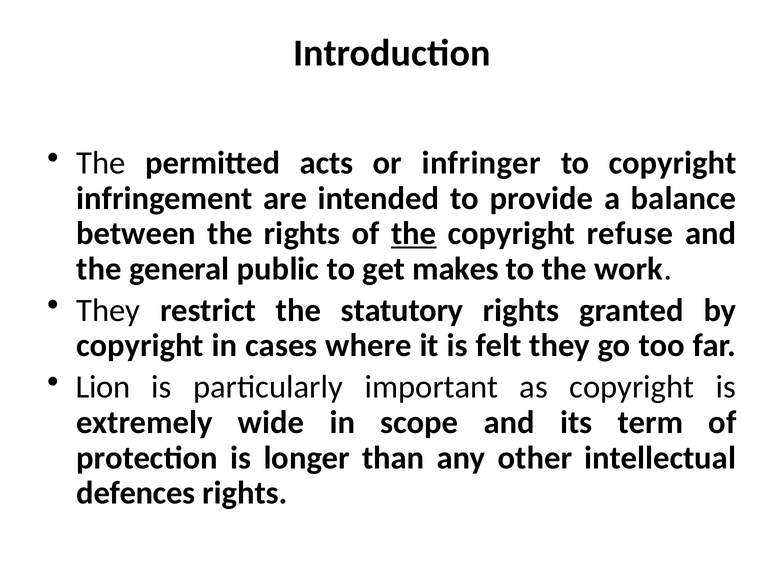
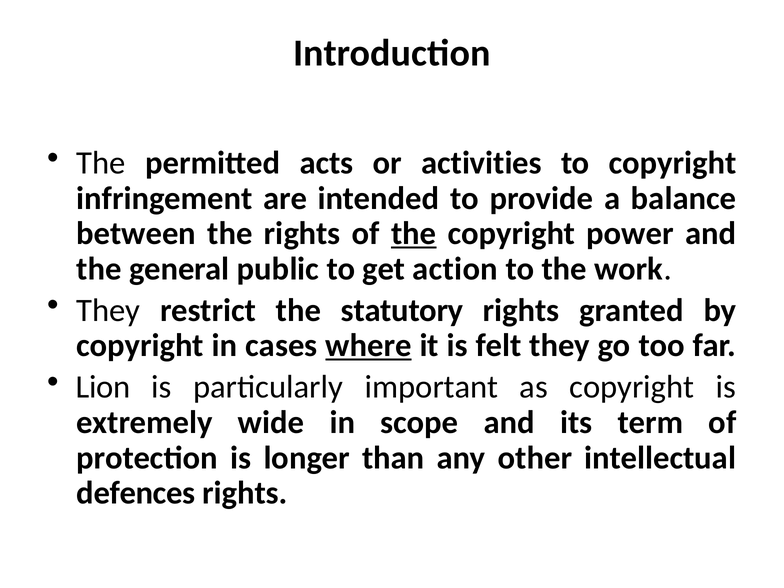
infringer: infringer -> activities (481, 163)
refuse: refuse -> power (630, 234)
makes: makes -> action (455, 269)
where underline: none -> present (368, 346)
